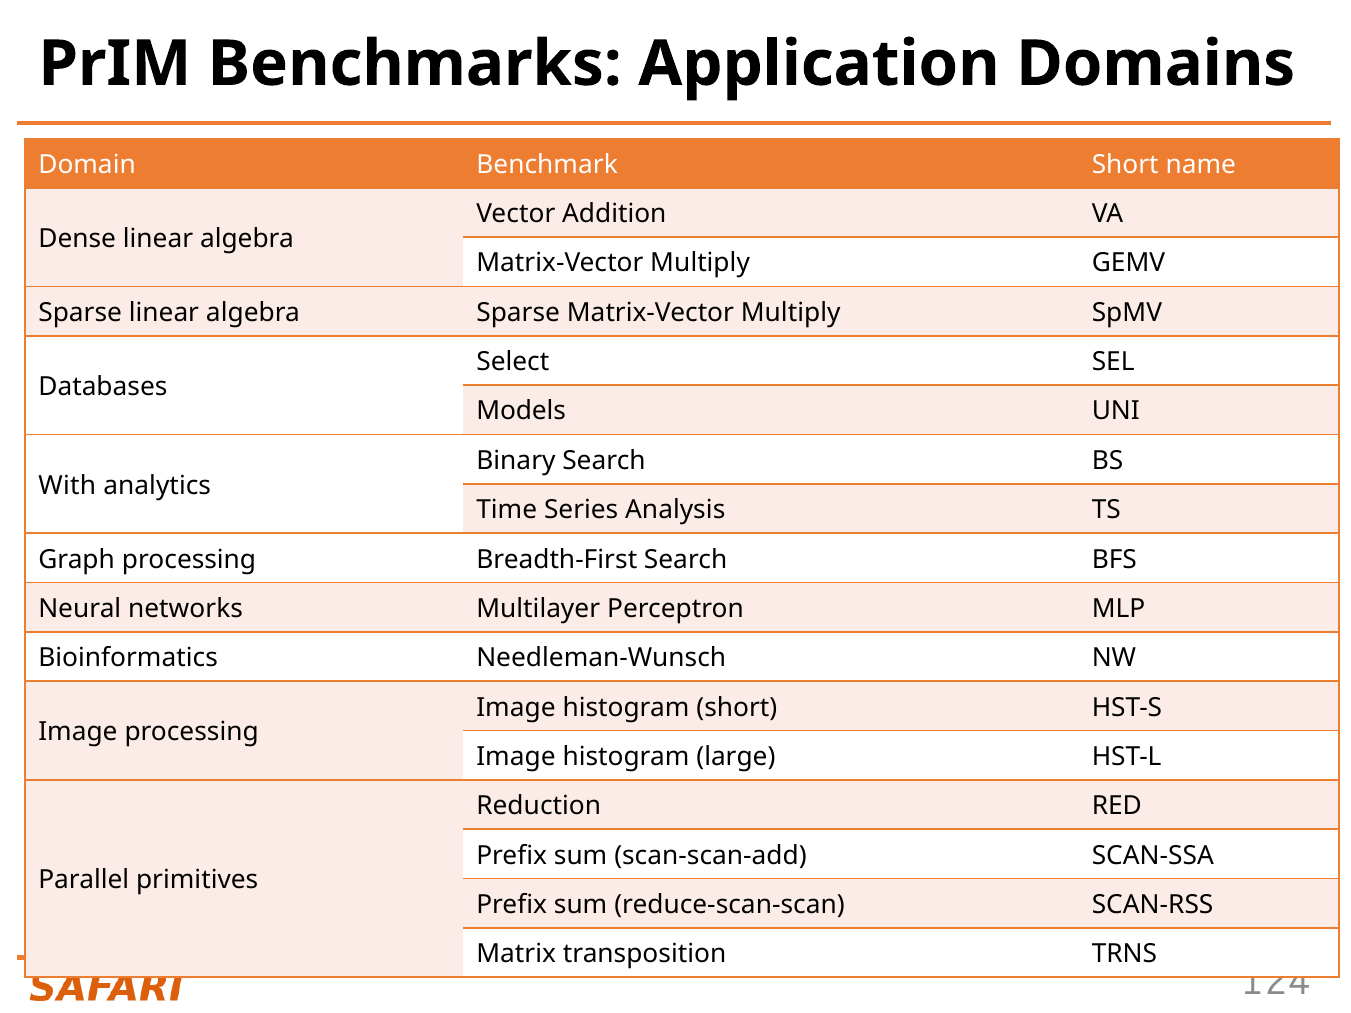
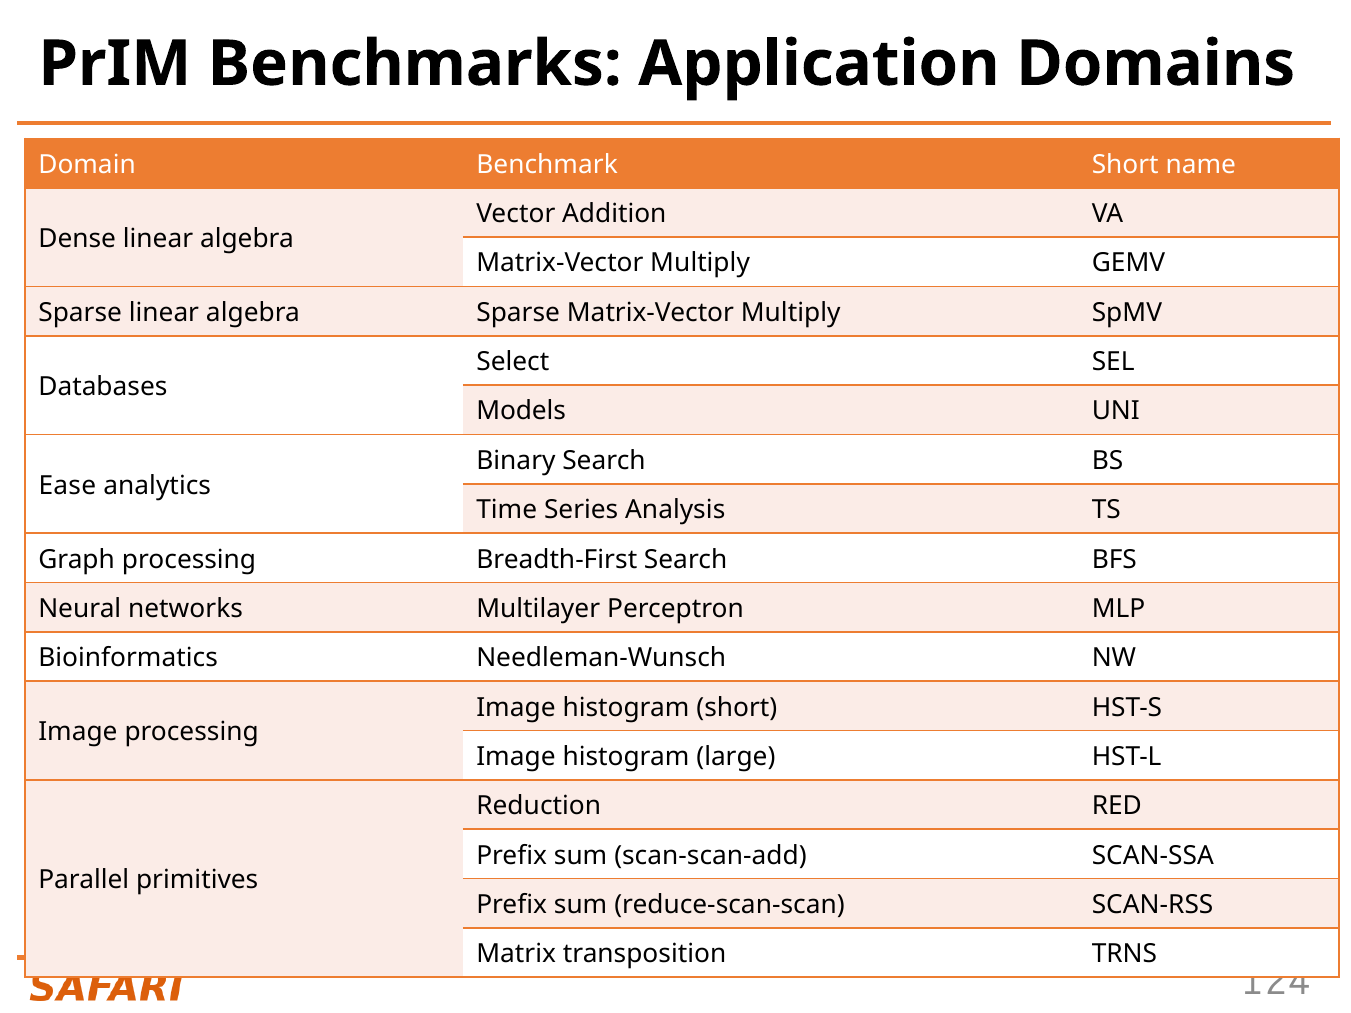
With: With -> Ease (67, 485)
